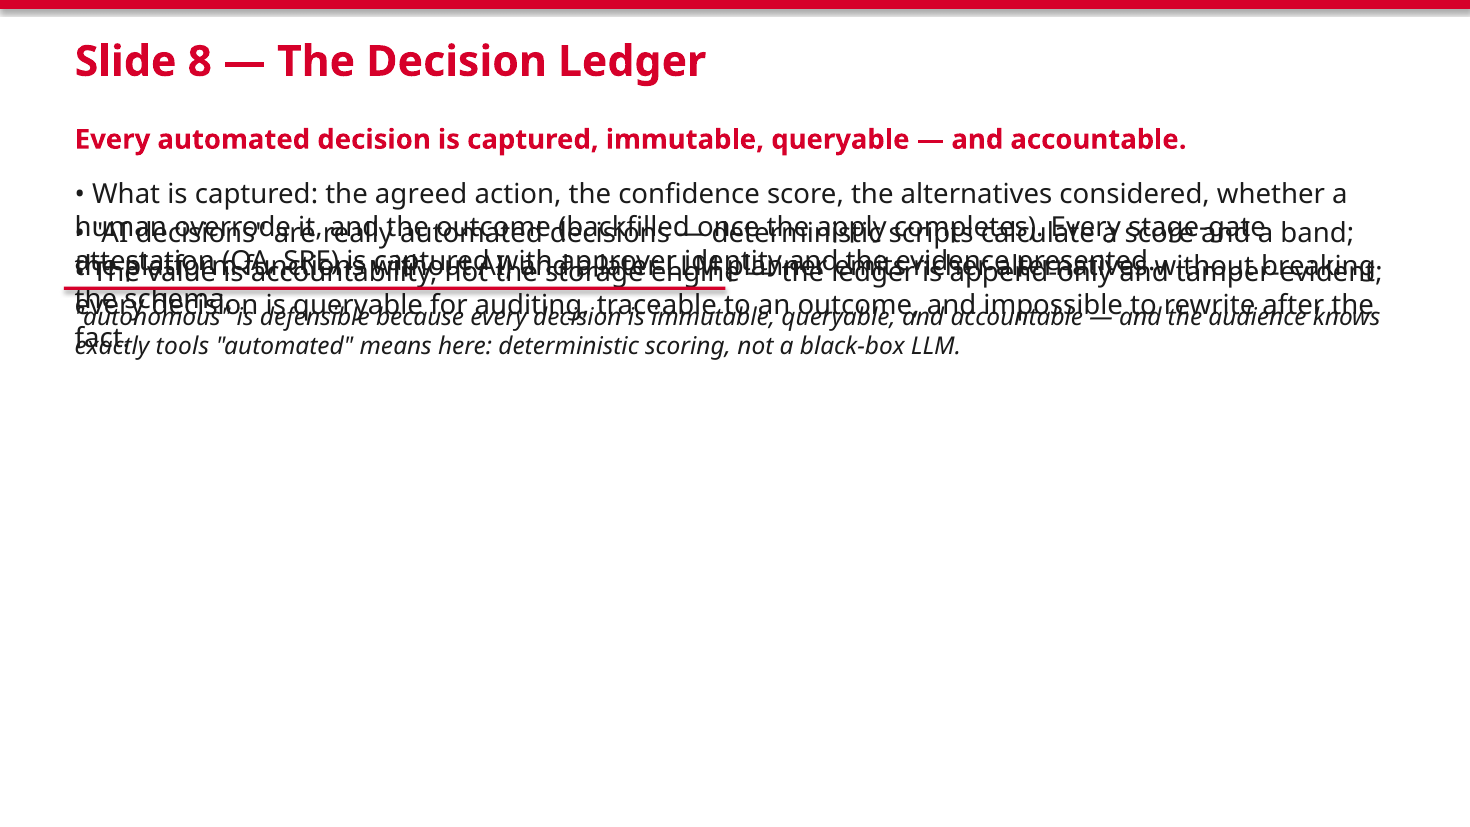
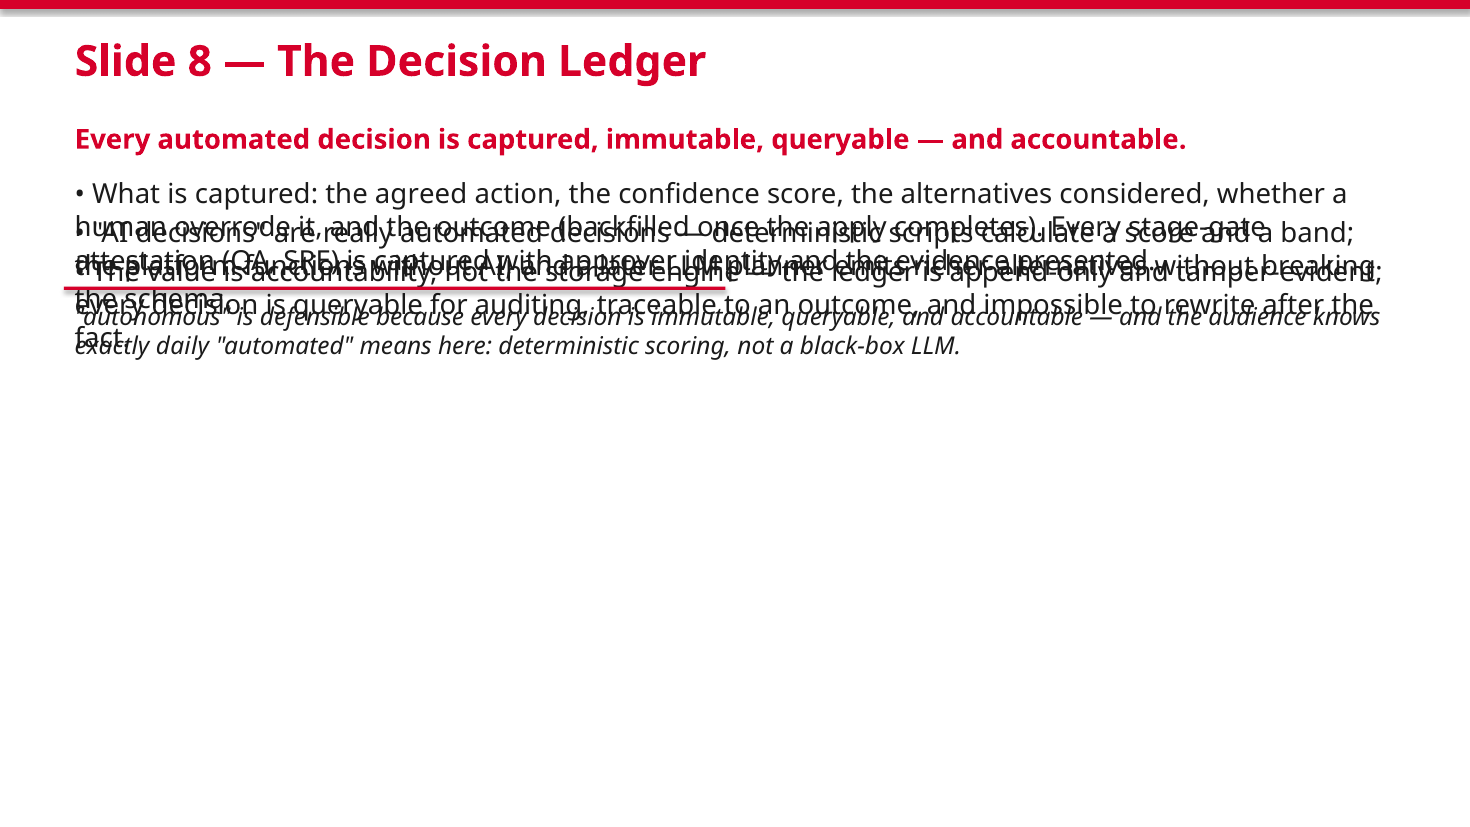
tools: tools -> daily (182, 347)
